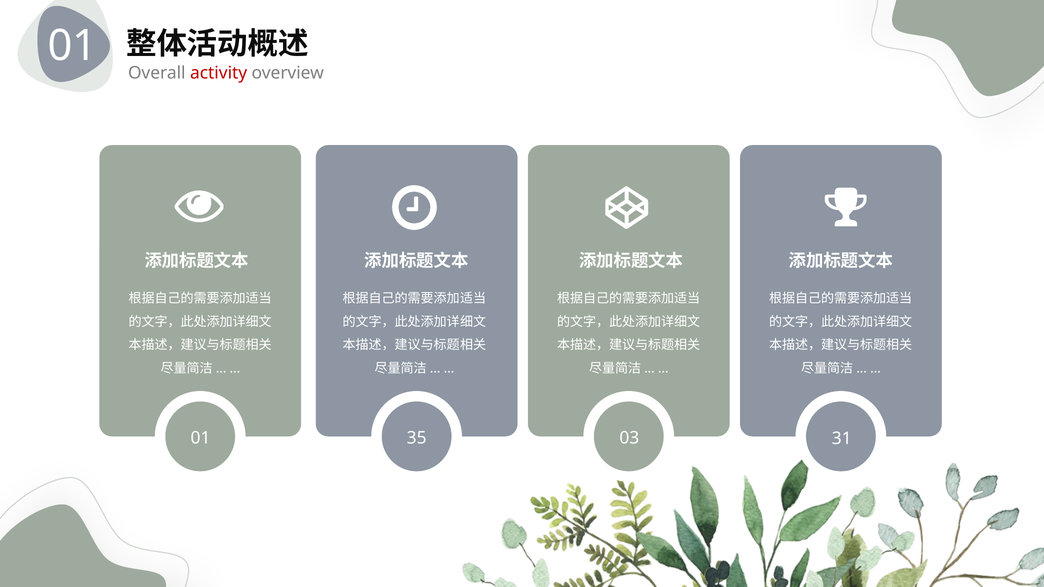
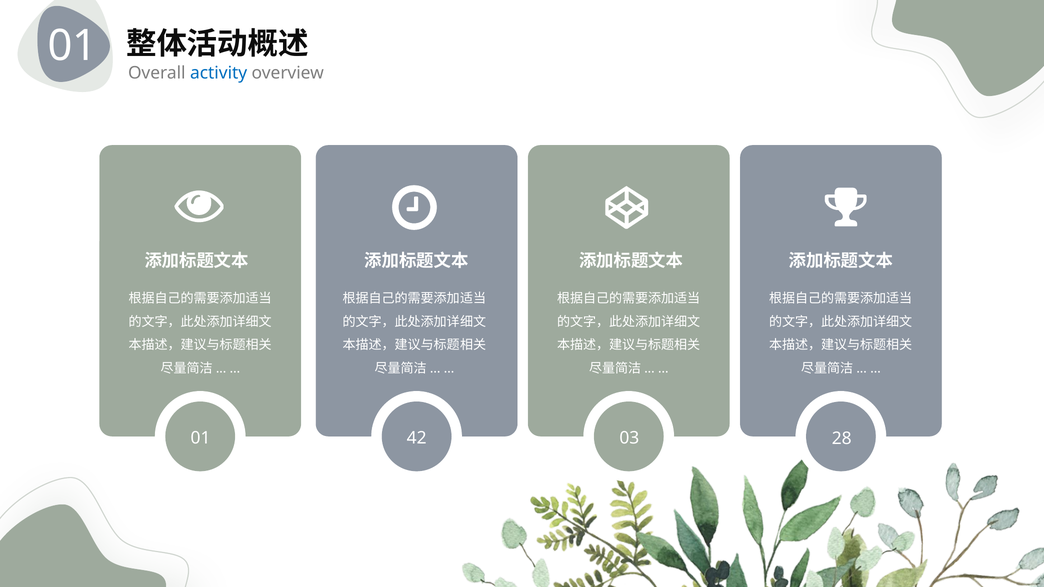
activity colour: red -> blue (219, 73)
35: 35 -> 42 (417, 438)
31: 31 -> 28 (842, 439)
